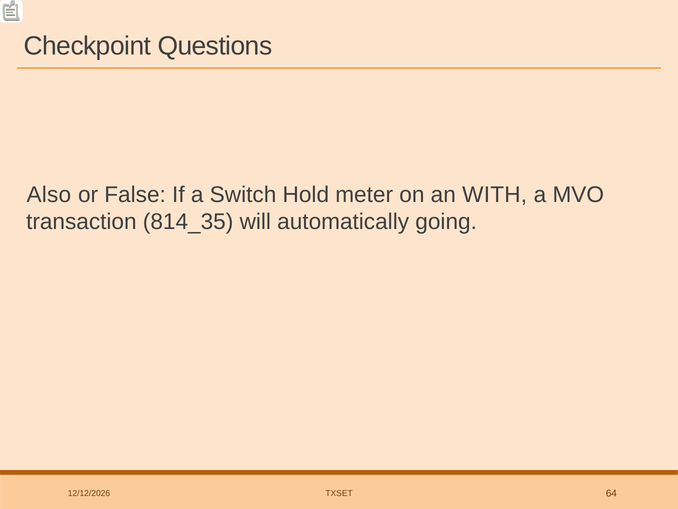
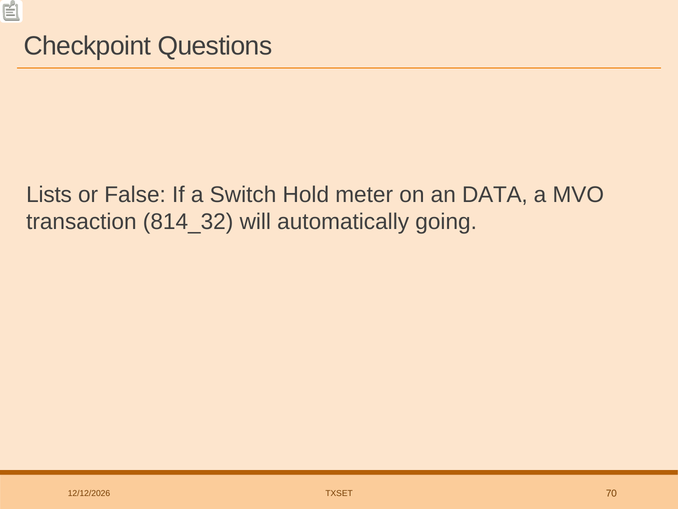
Also: Also -> Lists (49, 194)
WITH: WITH -> DATA (495, 194)
814_35: 814_35 -> 814_32 (188, 222)
64: 64 -> 70 (611, 493)
